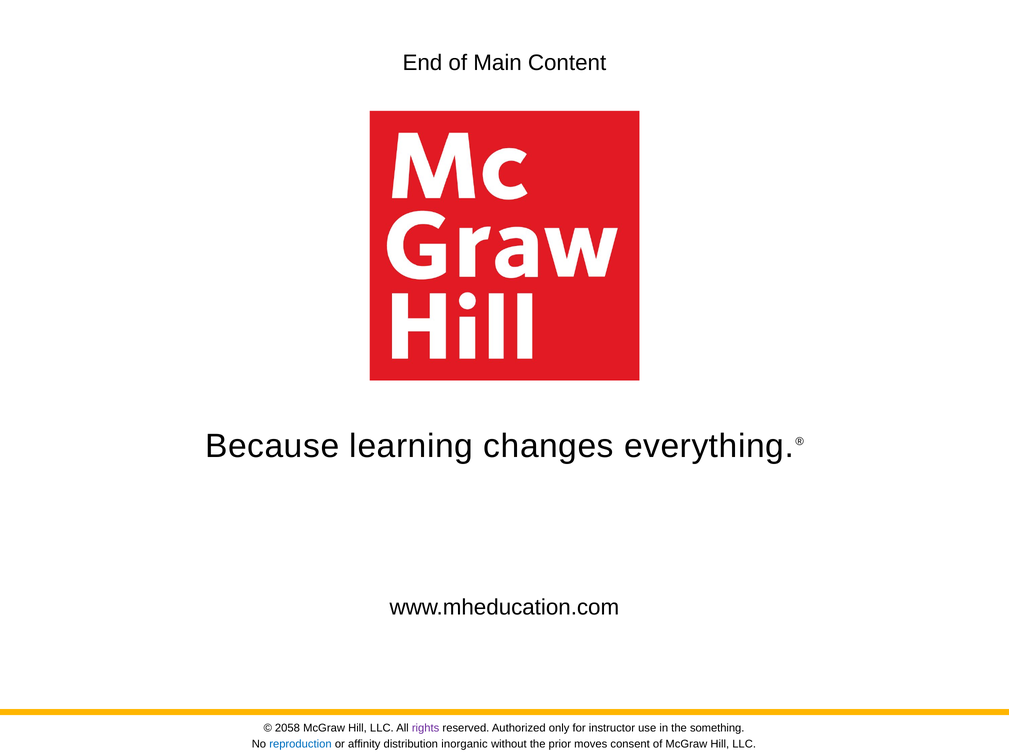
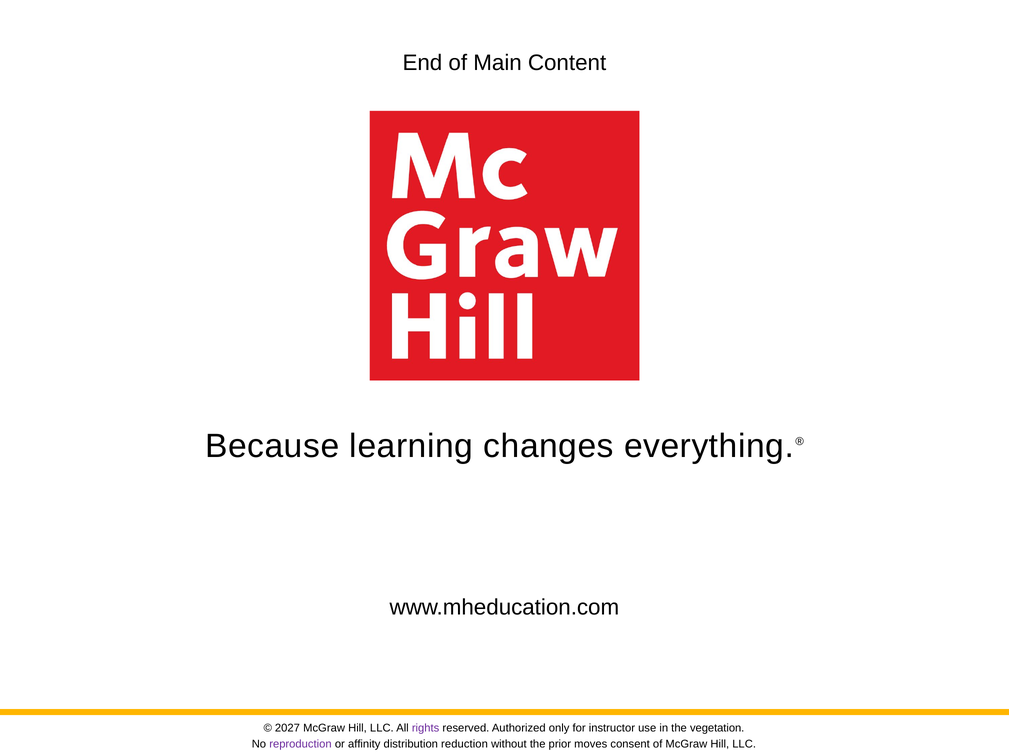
2058: 2058 -> 2027 (287, 729)
something: something -> vegetation (717, 729)
reproduction colour: blue -> purple (300, 745)
inorganic: inorganic -> reduction (465, 745)
